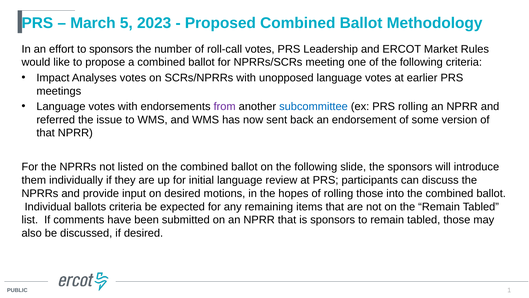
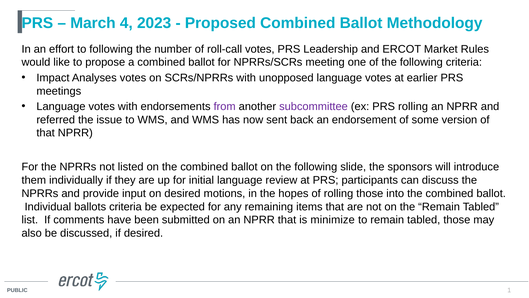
5: 5 -> 4 (126, 23)
to sponsors: sponsors -> following (111, 49)
subcommittee colour: blue -> purple (313, 106)
is sponsors: sponsors -> minimize (333, 220)
